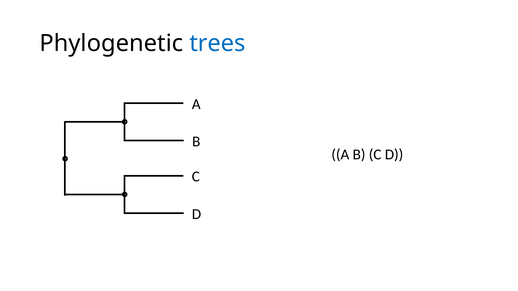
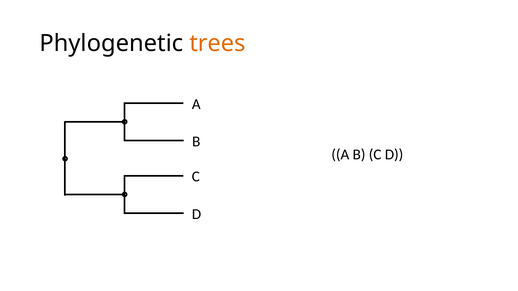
trees colour: blue -> orange (217, 44)
